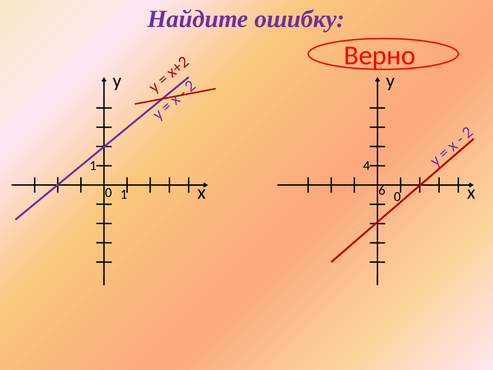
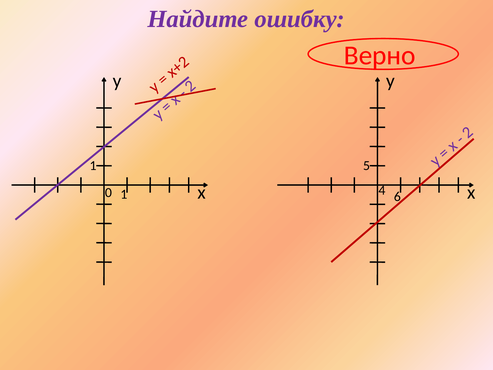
4: 4 -> 5 (367, 166)
0 0: 0 -> 6 (397, 196)
6: 6 -> 4 (382, 190)
